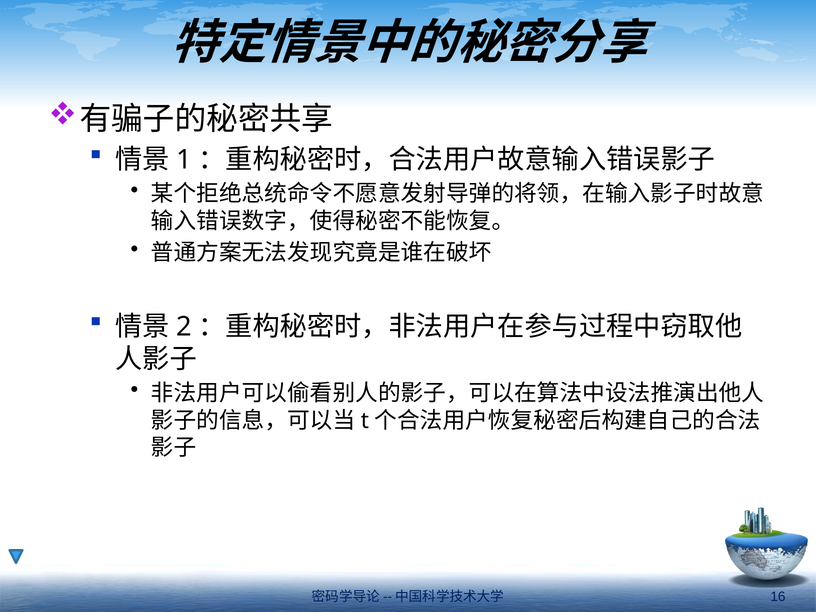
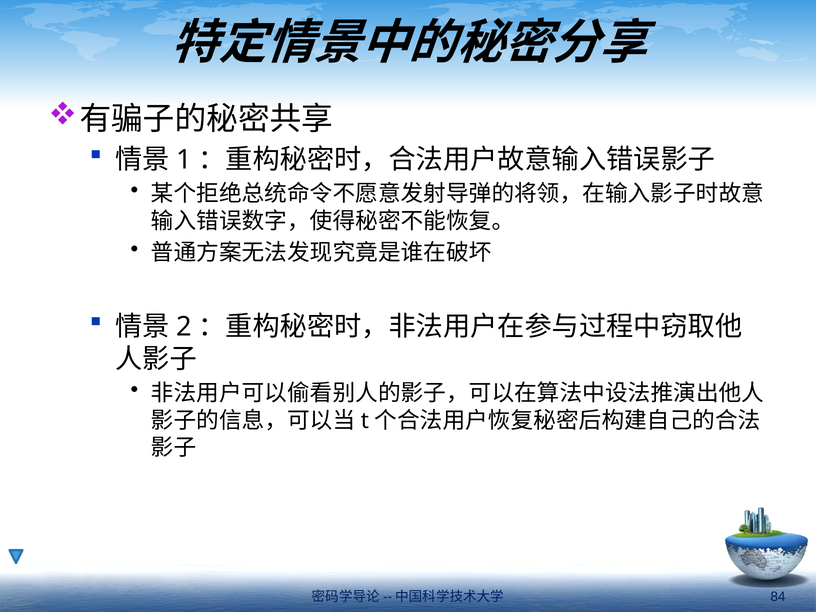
16: 16 -> 84 (778, 597)
